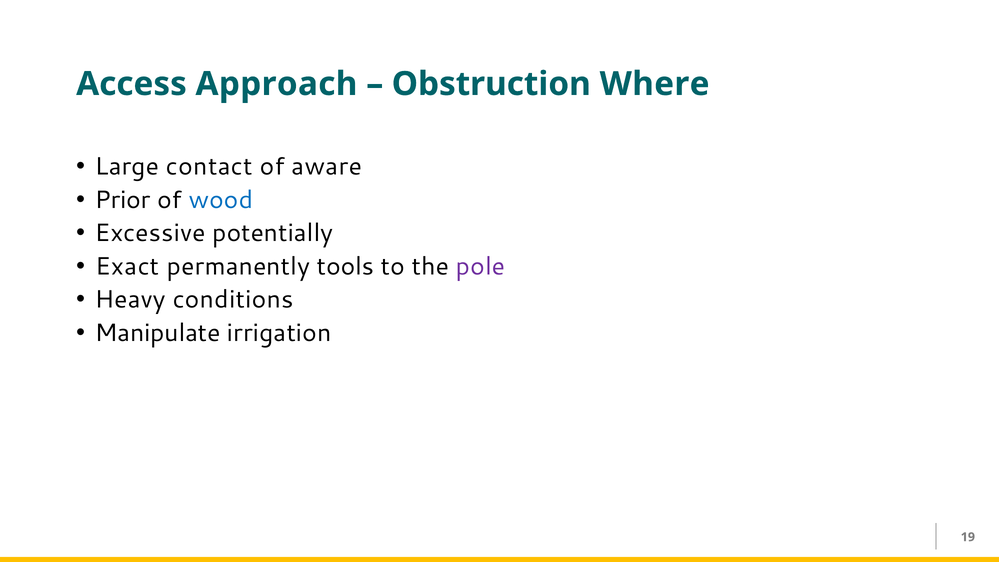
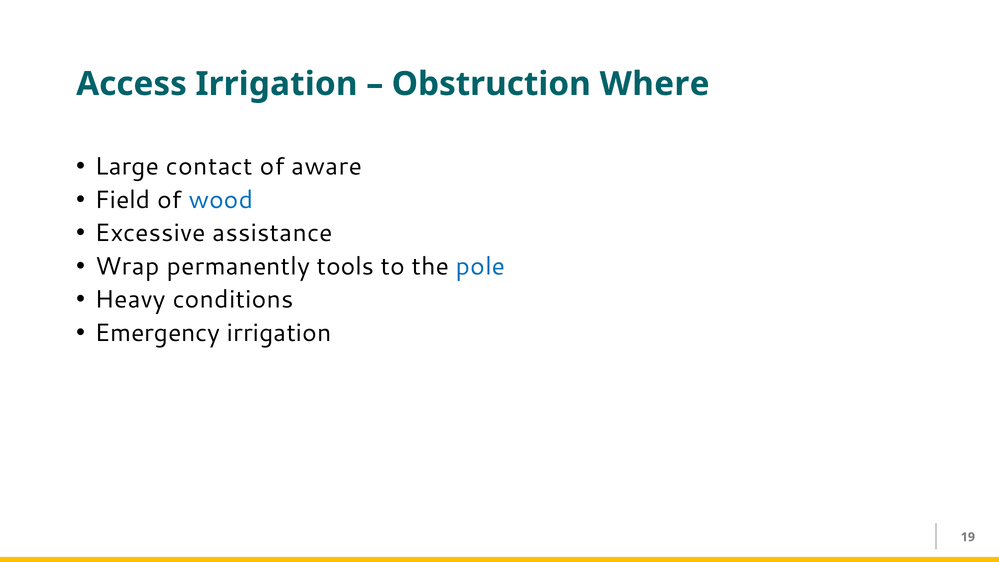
Access Approach: Approach -> Irrigation (277, 84)
Prior: Prior -> Field (123, 200)
potentially: potentially -> assistance (273, 233)
Exact: Exact -> Wrap (127, 266)
pole colour: purple -> blue (481, 266)
Manipulate: Manipulate -> Emergency (158, 333)
